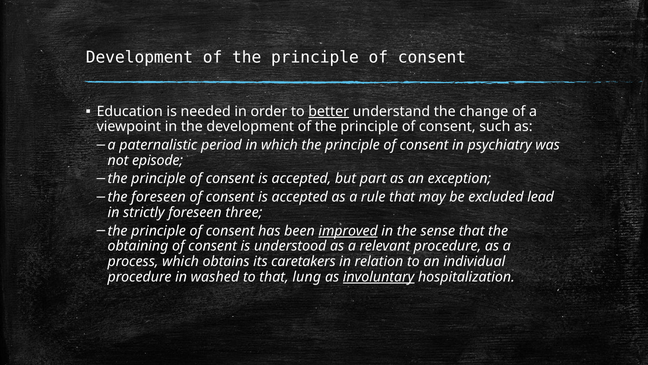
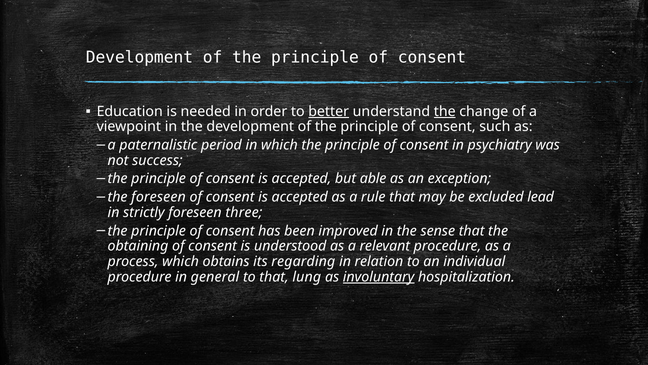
the underline: none -> present (445, 111)
episode: episode -> success (157, 160)
part: part -> able (373, 179)
improved underline: present -> none (348, 231)
caretakers: caretakers -> regarding (303, 261)
washed: washed -> general (215, 276)
